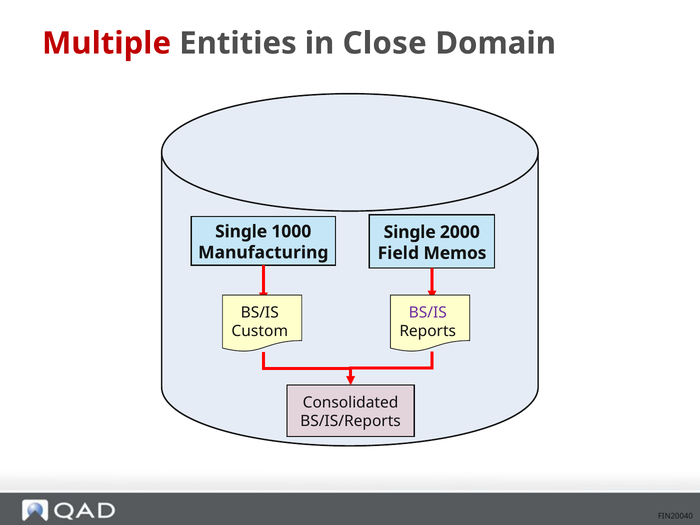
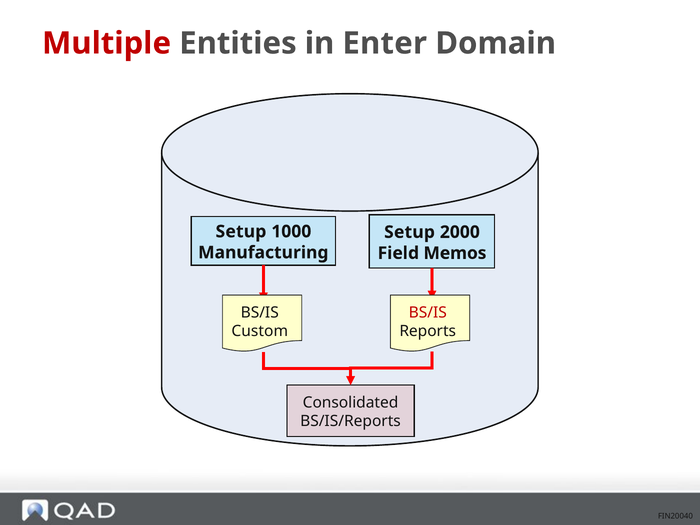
Close: Close -> Enter (385, 43)
Single: Single -> Setup (241, 232)
Single: Single -> Setup (410, 232)
BS/IS colour: purple -> red (428, 313)
